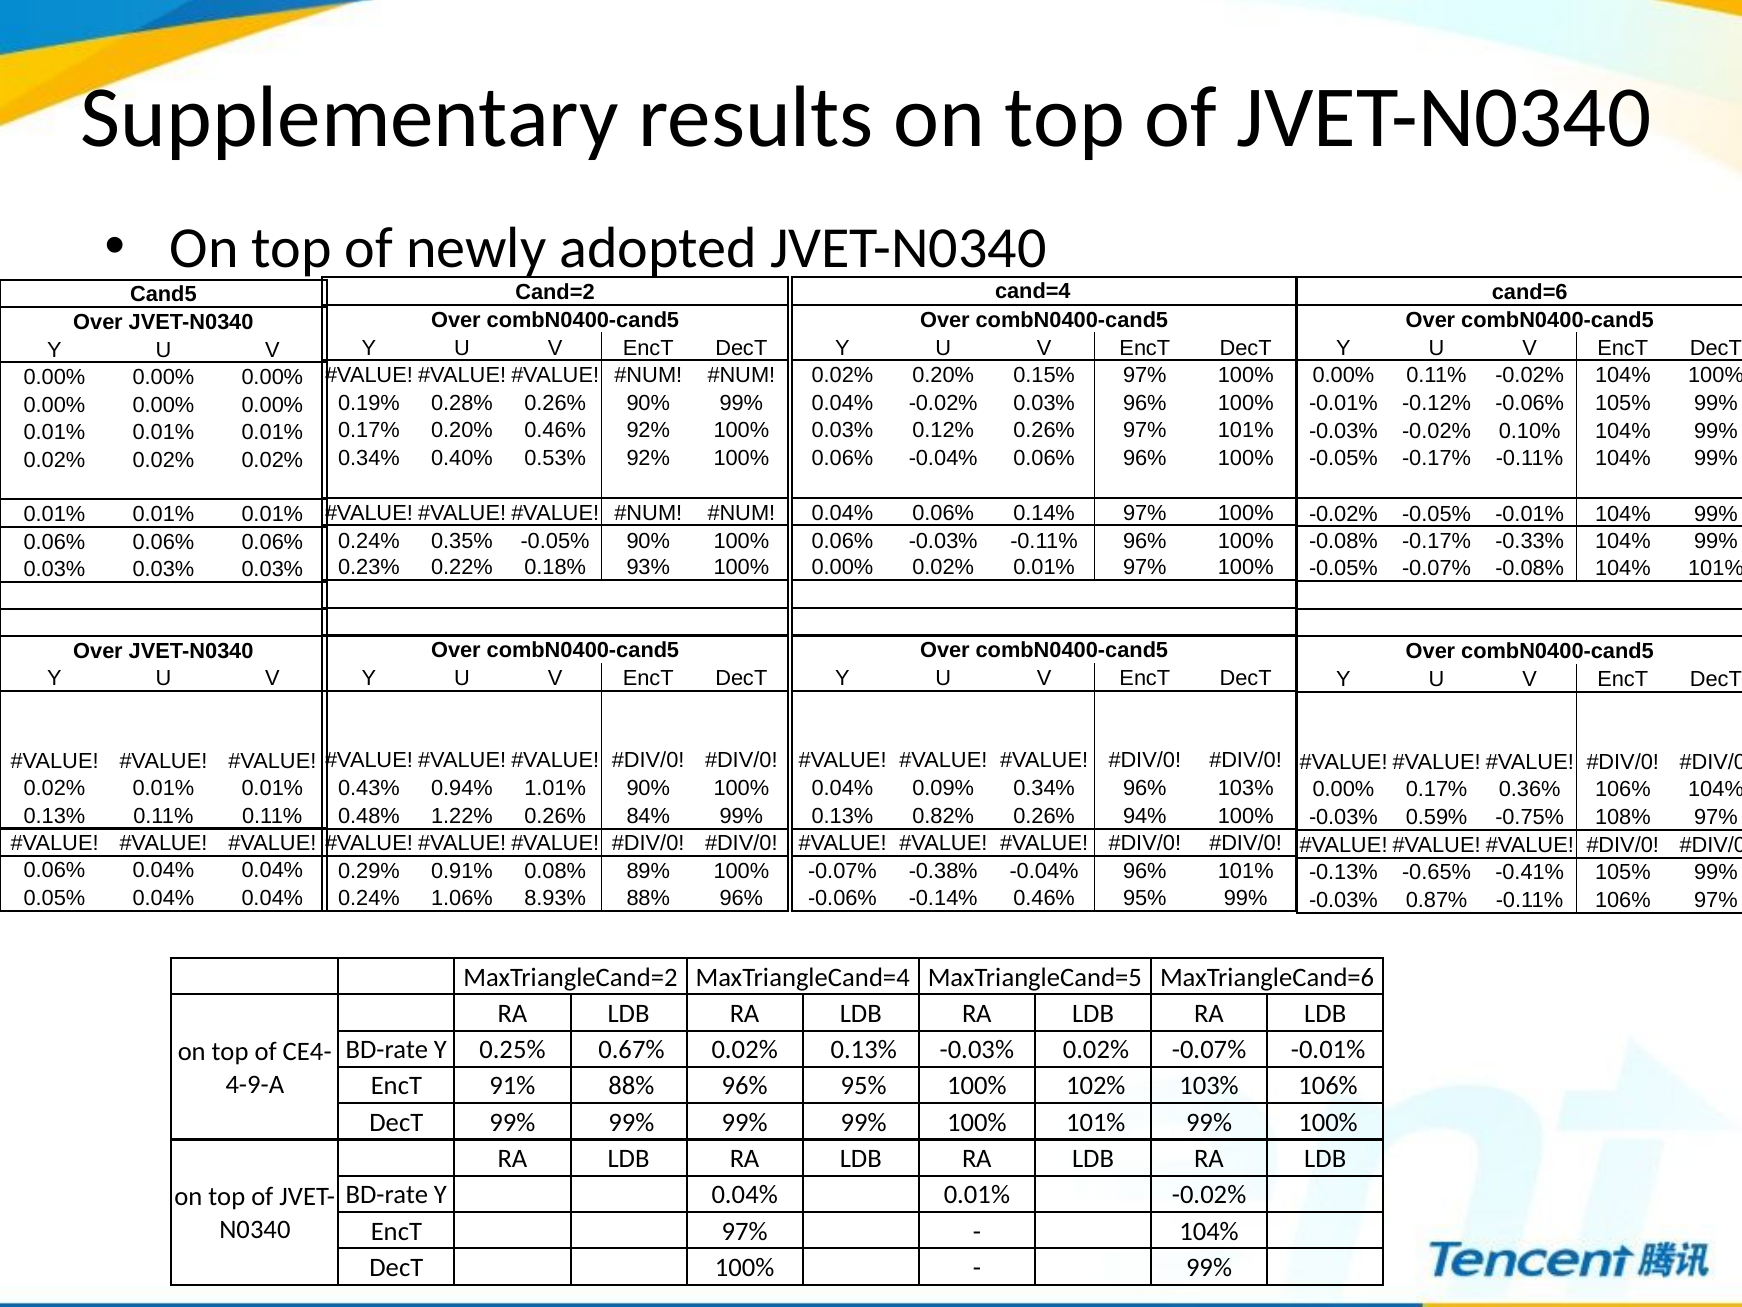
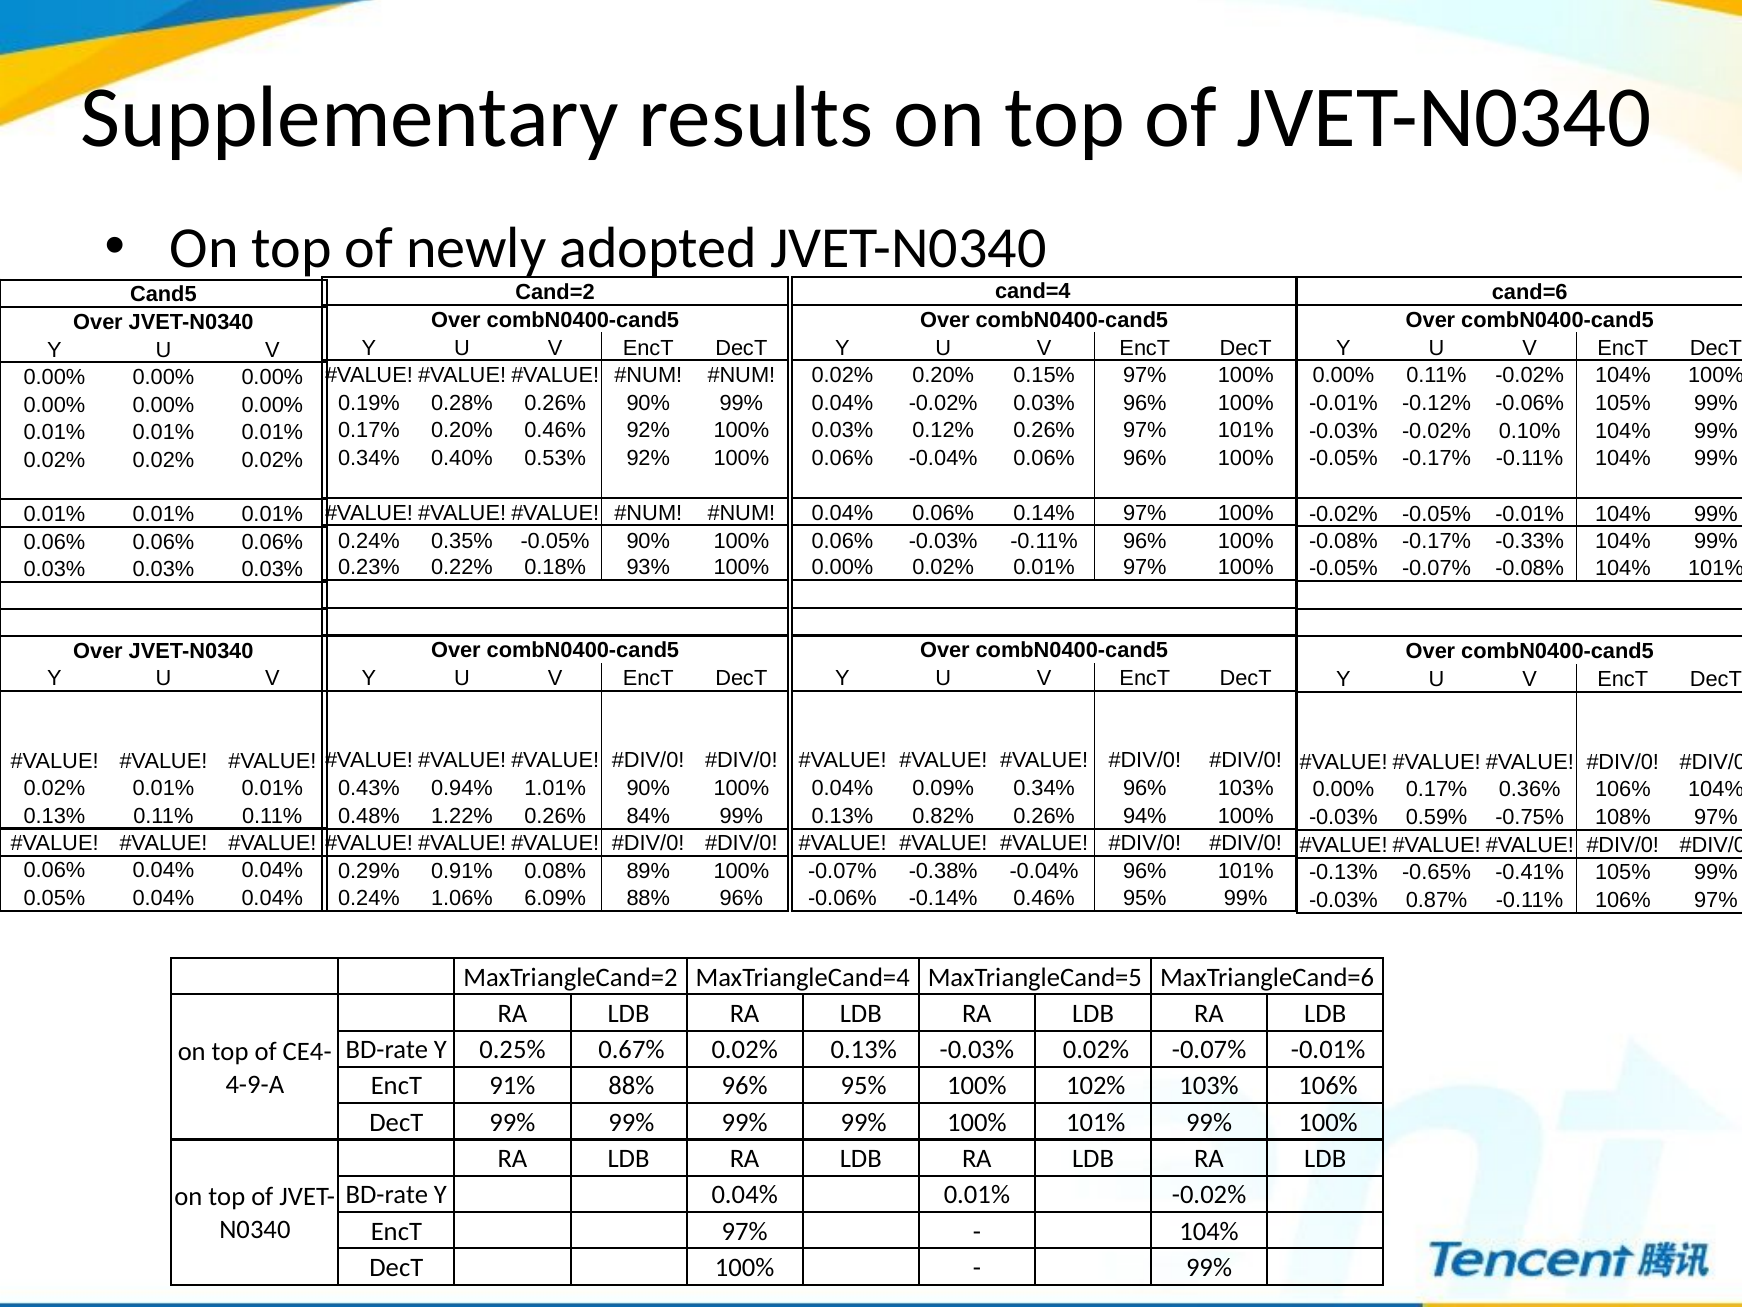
8.93%: 8.93% -> 6.09% (555, 898)
